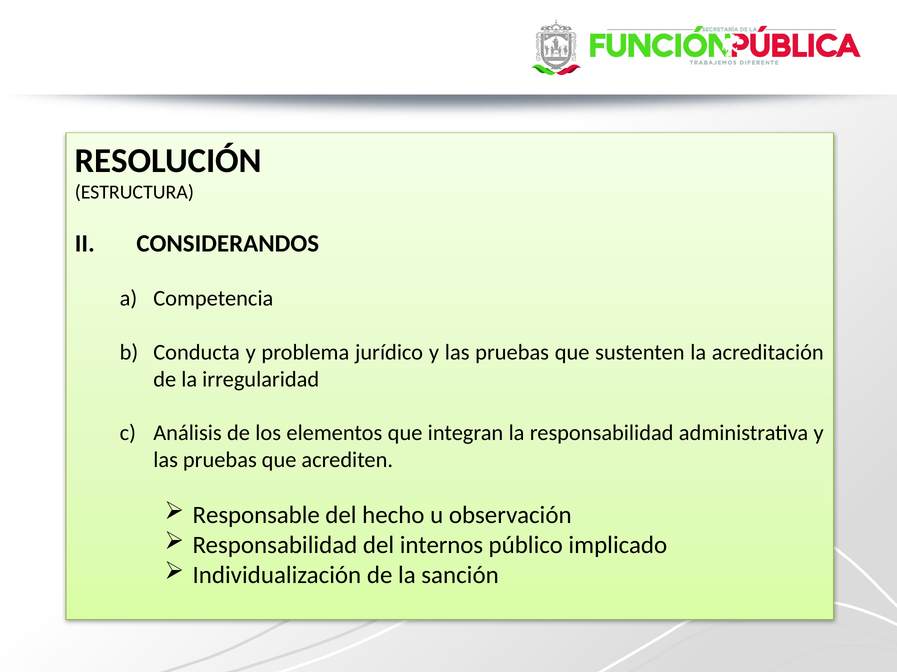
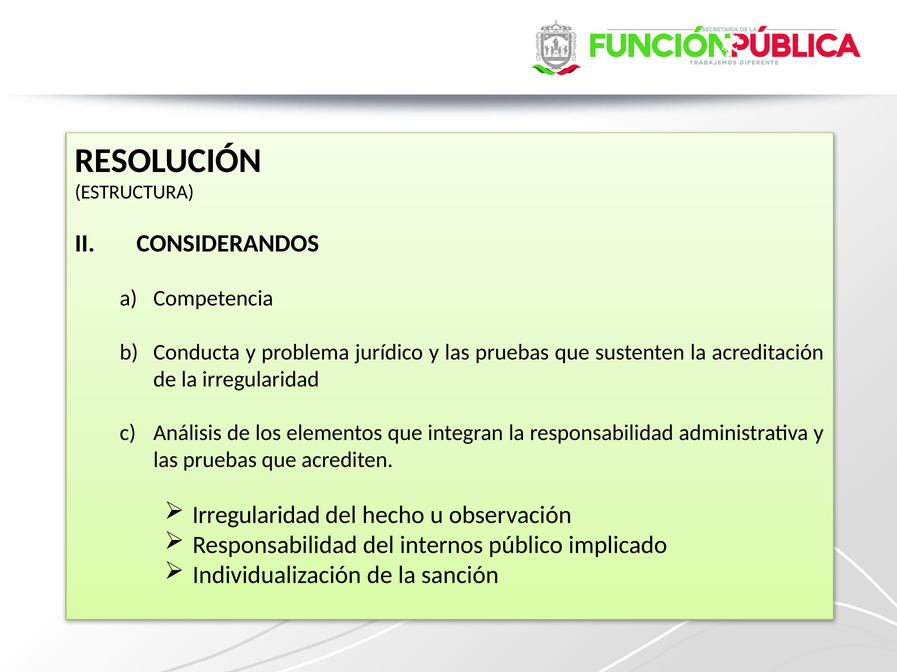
Responsable: Responsable -> Irregularidad (256, 516)
